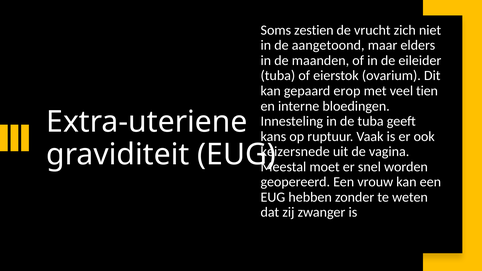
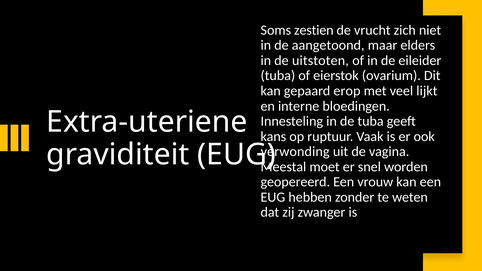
maanden: maanden -> uitstoten (320, 61)
tien: tien -> lijkt (427, 91)
keizersnede: keizersnede -> verwonding (295, 152)
